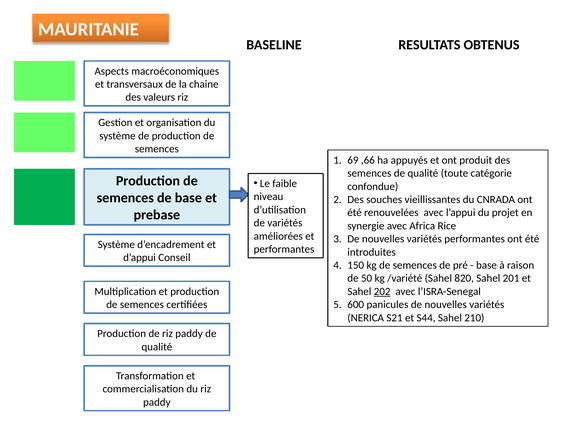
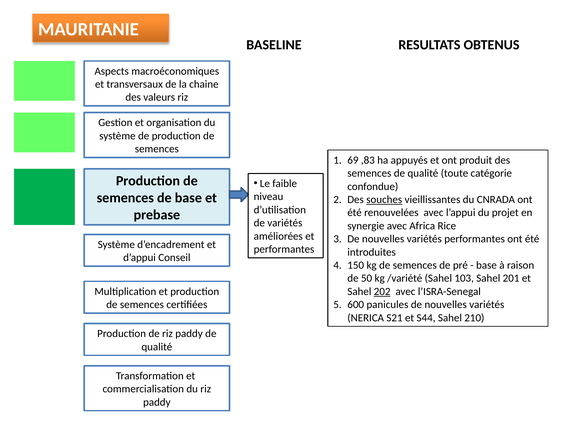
,66: ,66 -> ,83 (368, 160)
souches underline: none -> present (384, 199)
820: 820 -> 103 (464, 278)
